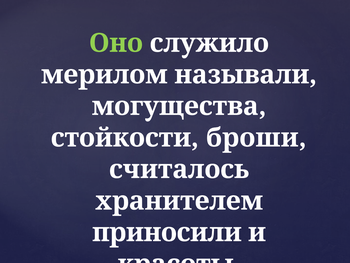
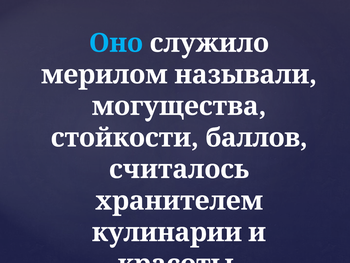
Оно colour: light green -> light blue (116, 43)
броши: броши -> баллов (257, 138)
приносили: приносили -> кулинарии (167, 232)
